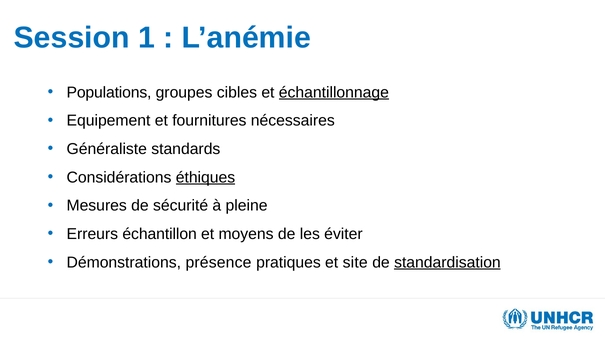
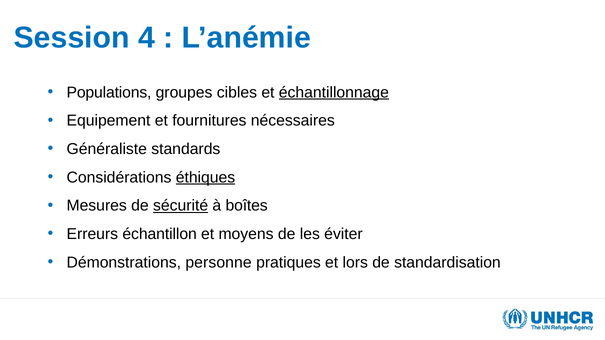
1: 1 -> 4 (146, 38)
sécurité underline: none -> present (181, 206)
pleine: pleine -> boîtes (247, 206)
présence: présence -> personne (219, 263)
site: site -> lors (355, 263)
standardisation underline: present -> none (447, 263)
